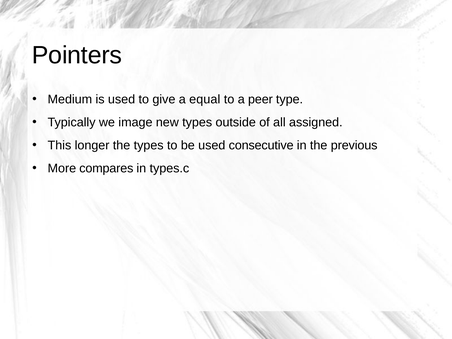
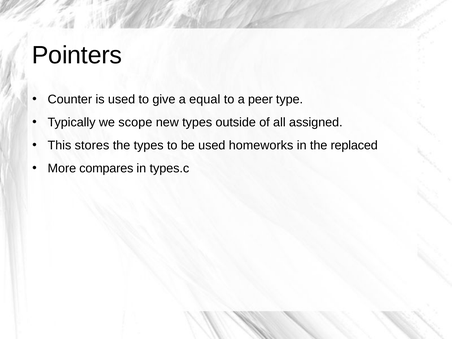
Medium: Medium -> Counter (70, 99)
image: image -> scope (135, 122)
longer: longer -> stores (92, 145)
consecutive: consecutive -> homeworks (261, 145)
previous: previous -> replaced (354, 145)
